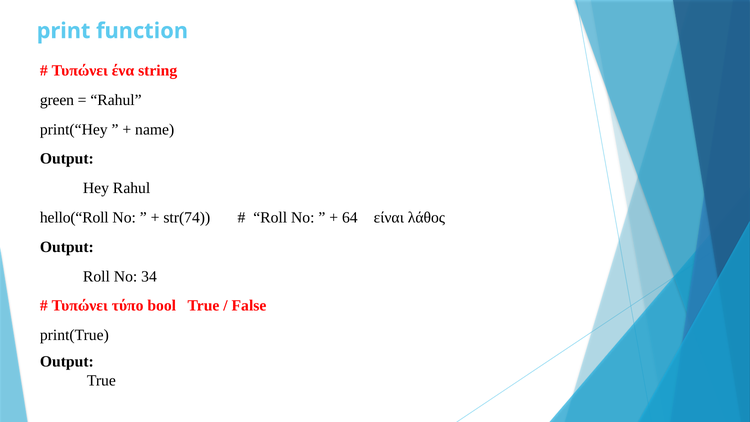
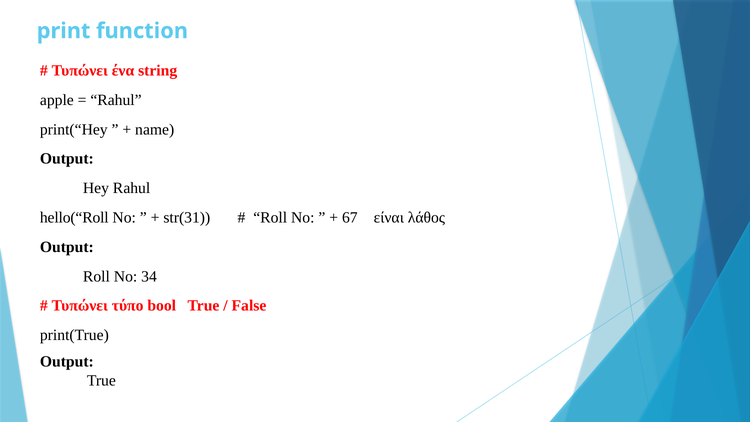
green: green -> apple (57, 100)
str(74: str(74 -> str(31 (187, 218)
64: 64 -> 67 (350, 218)
